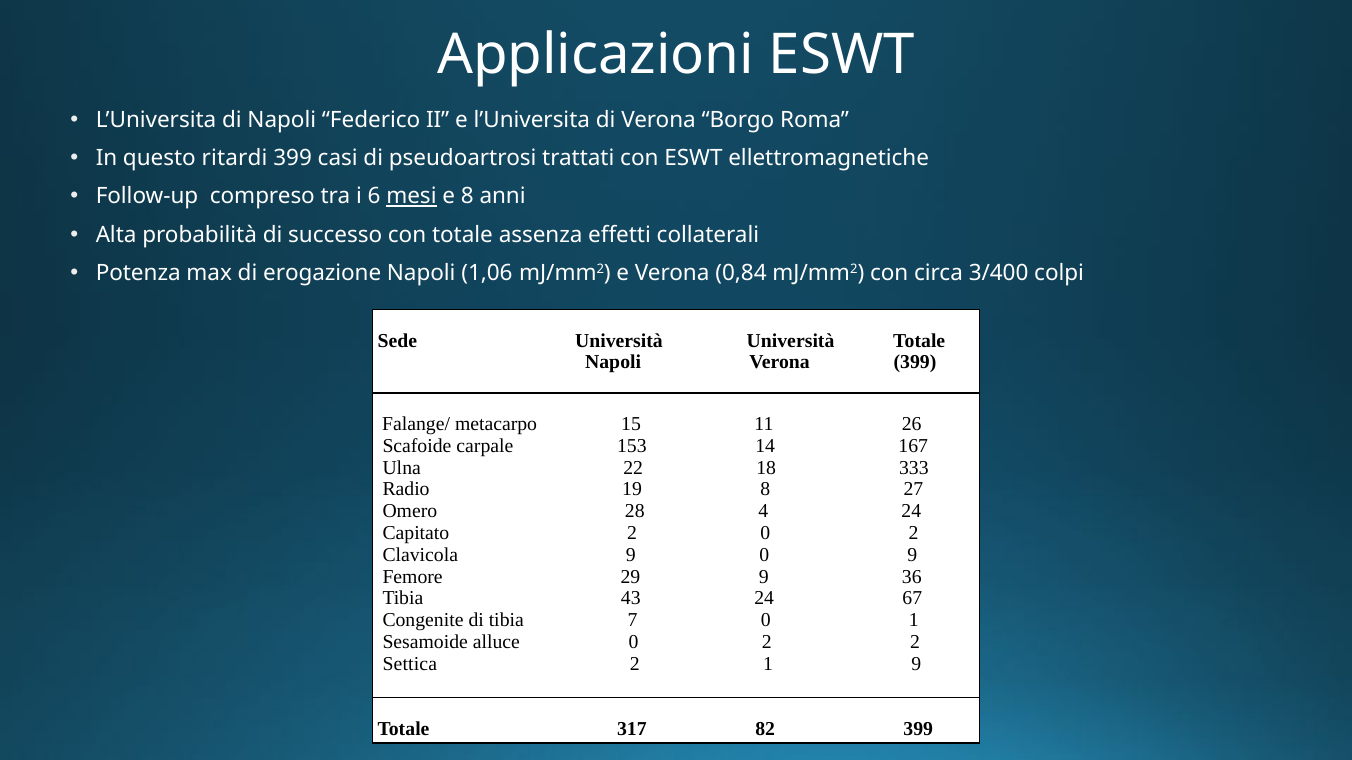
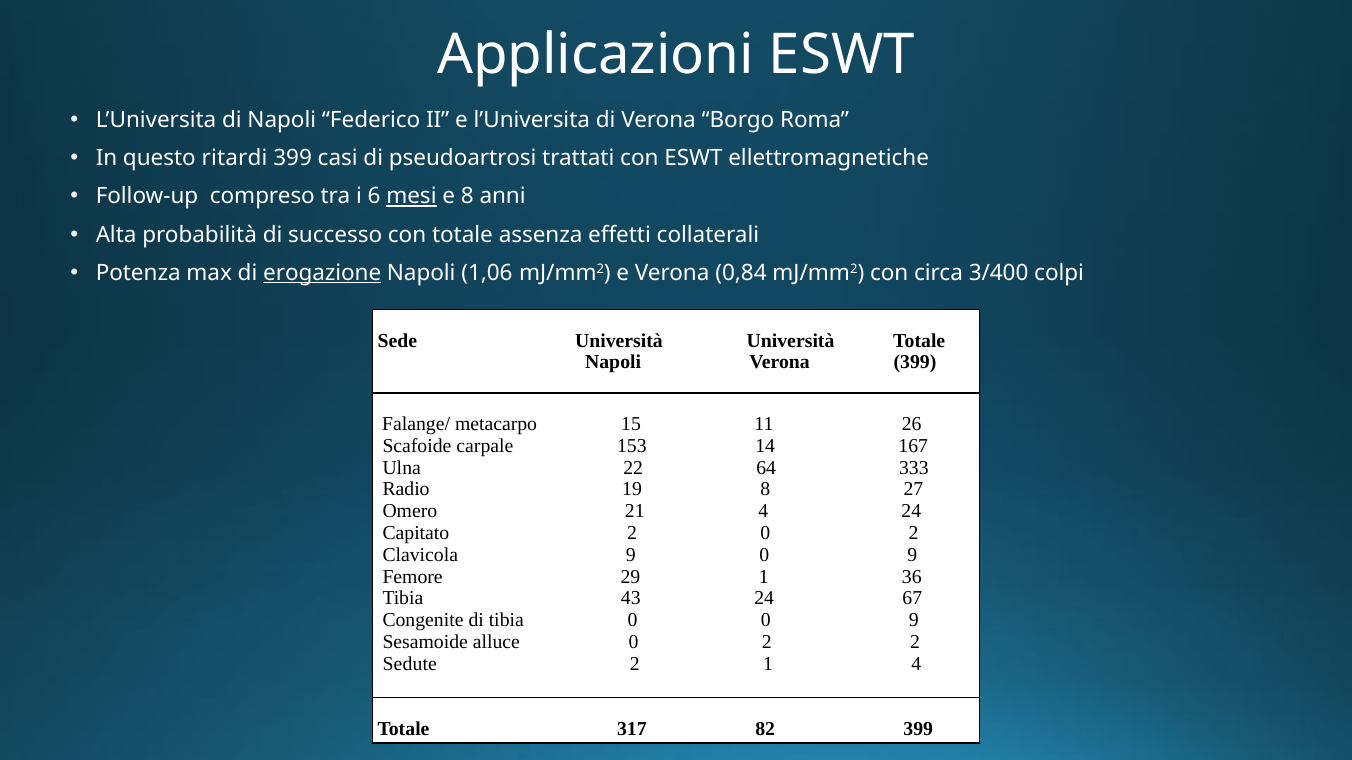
erogazione underline: none -> present (322, 273)
18: 18 -> 64 (766, 468)
28: 28 -> 21 (635, 512)
29 9: 9 -> 1 (764, 577)
tibia 7: 7 -> 0 (632, 621)
1: 1 -> 9 (914, 621)
Settica: Settica -> Sedute (410, 664)
1 9: 9 -> 4 (916, 664)
